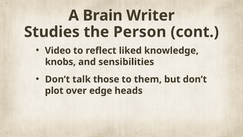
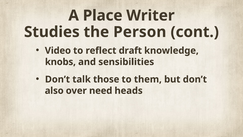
Brain: Brain -> Place (103, 15)
liked: liked -> draft (130, 50)
plot: plot -> also (54, 90)
edge: edge -> need (101, 90)
